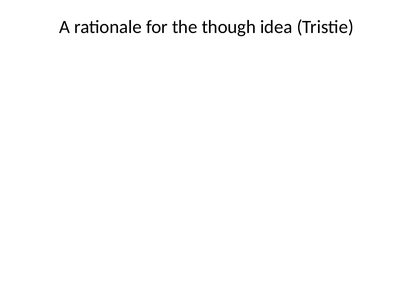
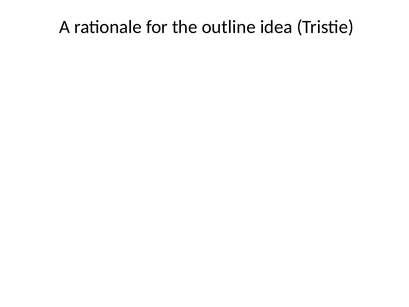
though: though -> outline (229, 27)
